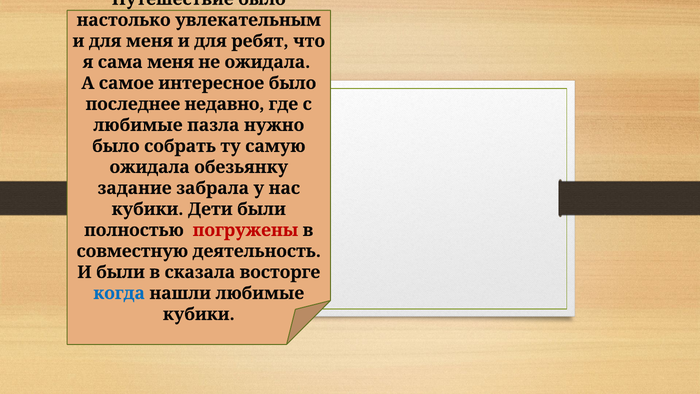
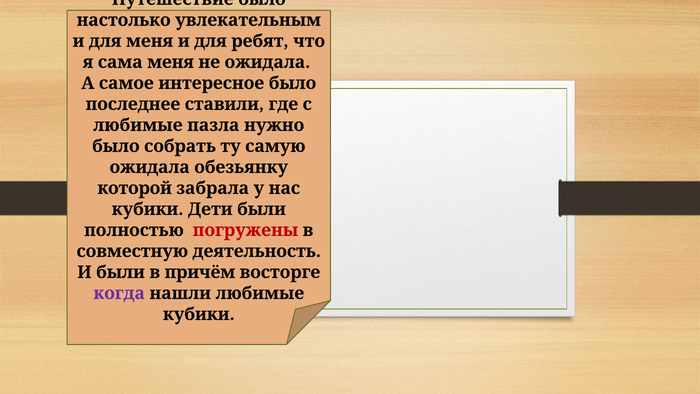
недавно: недавно -> ставили (224, 104)
задание: задание -> которой (135, 188)
сказала: сказала -> причём (200, 272)
когда colour: blue -> purple (119, 293)
